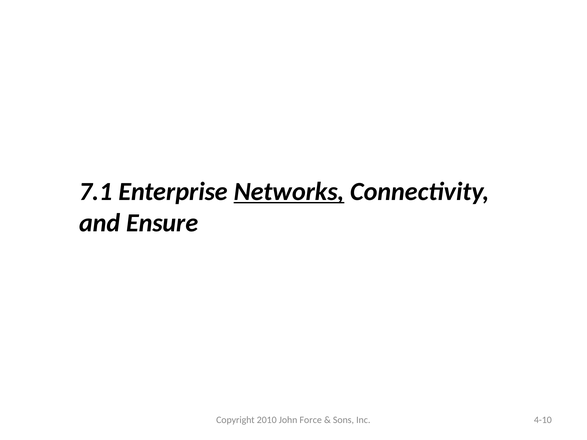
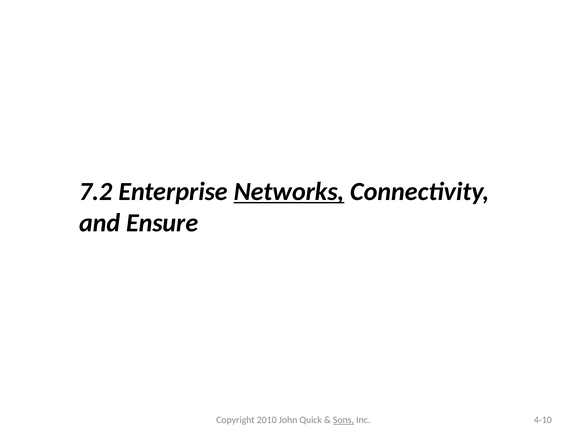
7.1: 7.1 -> 7.2 (96, 192)
Force: Force -> Quick (311, 420)
Sons underline: none -> present (343, 420)
